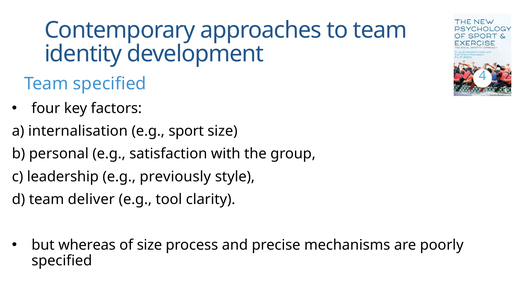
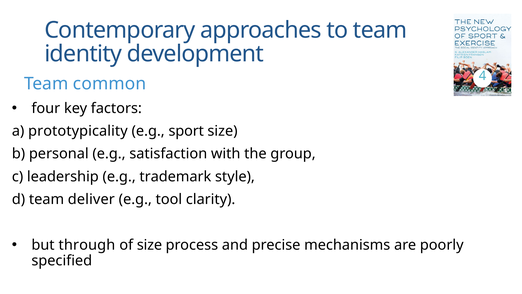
Team specified: specified -> common (110, 84)
internalisation: internalisation -> prototypicality (78, 131)
previously: previously -> trademark (175, 176)
whereas: whereas -> through (87, 245)
